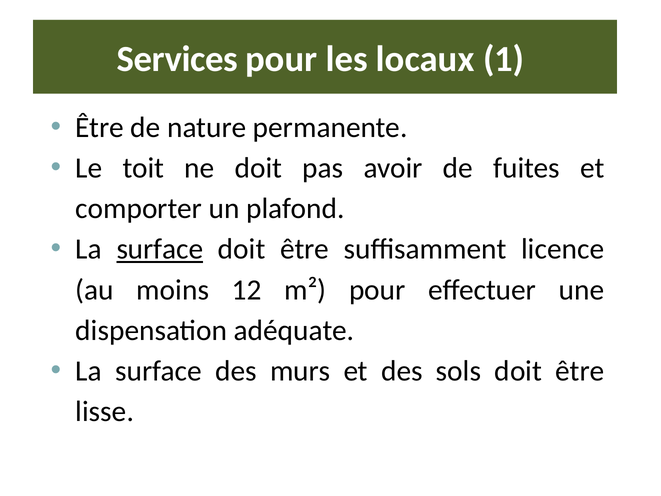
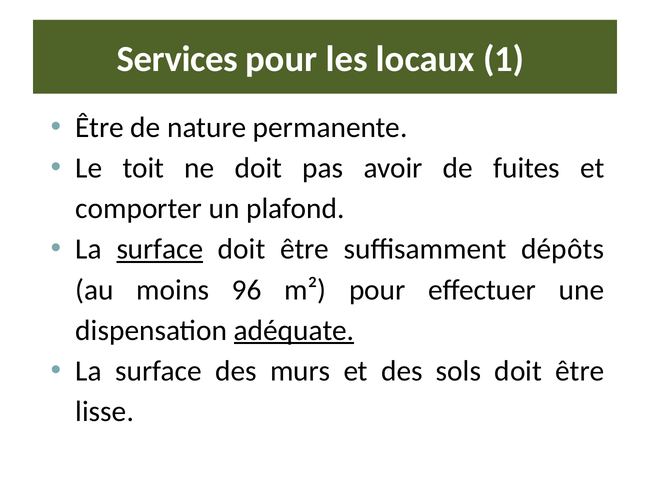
licence: licence -> dépôts (563, 249)
12: 12 -> 96 (247, 290)
adéquate underline: none -> present (294, 330)
